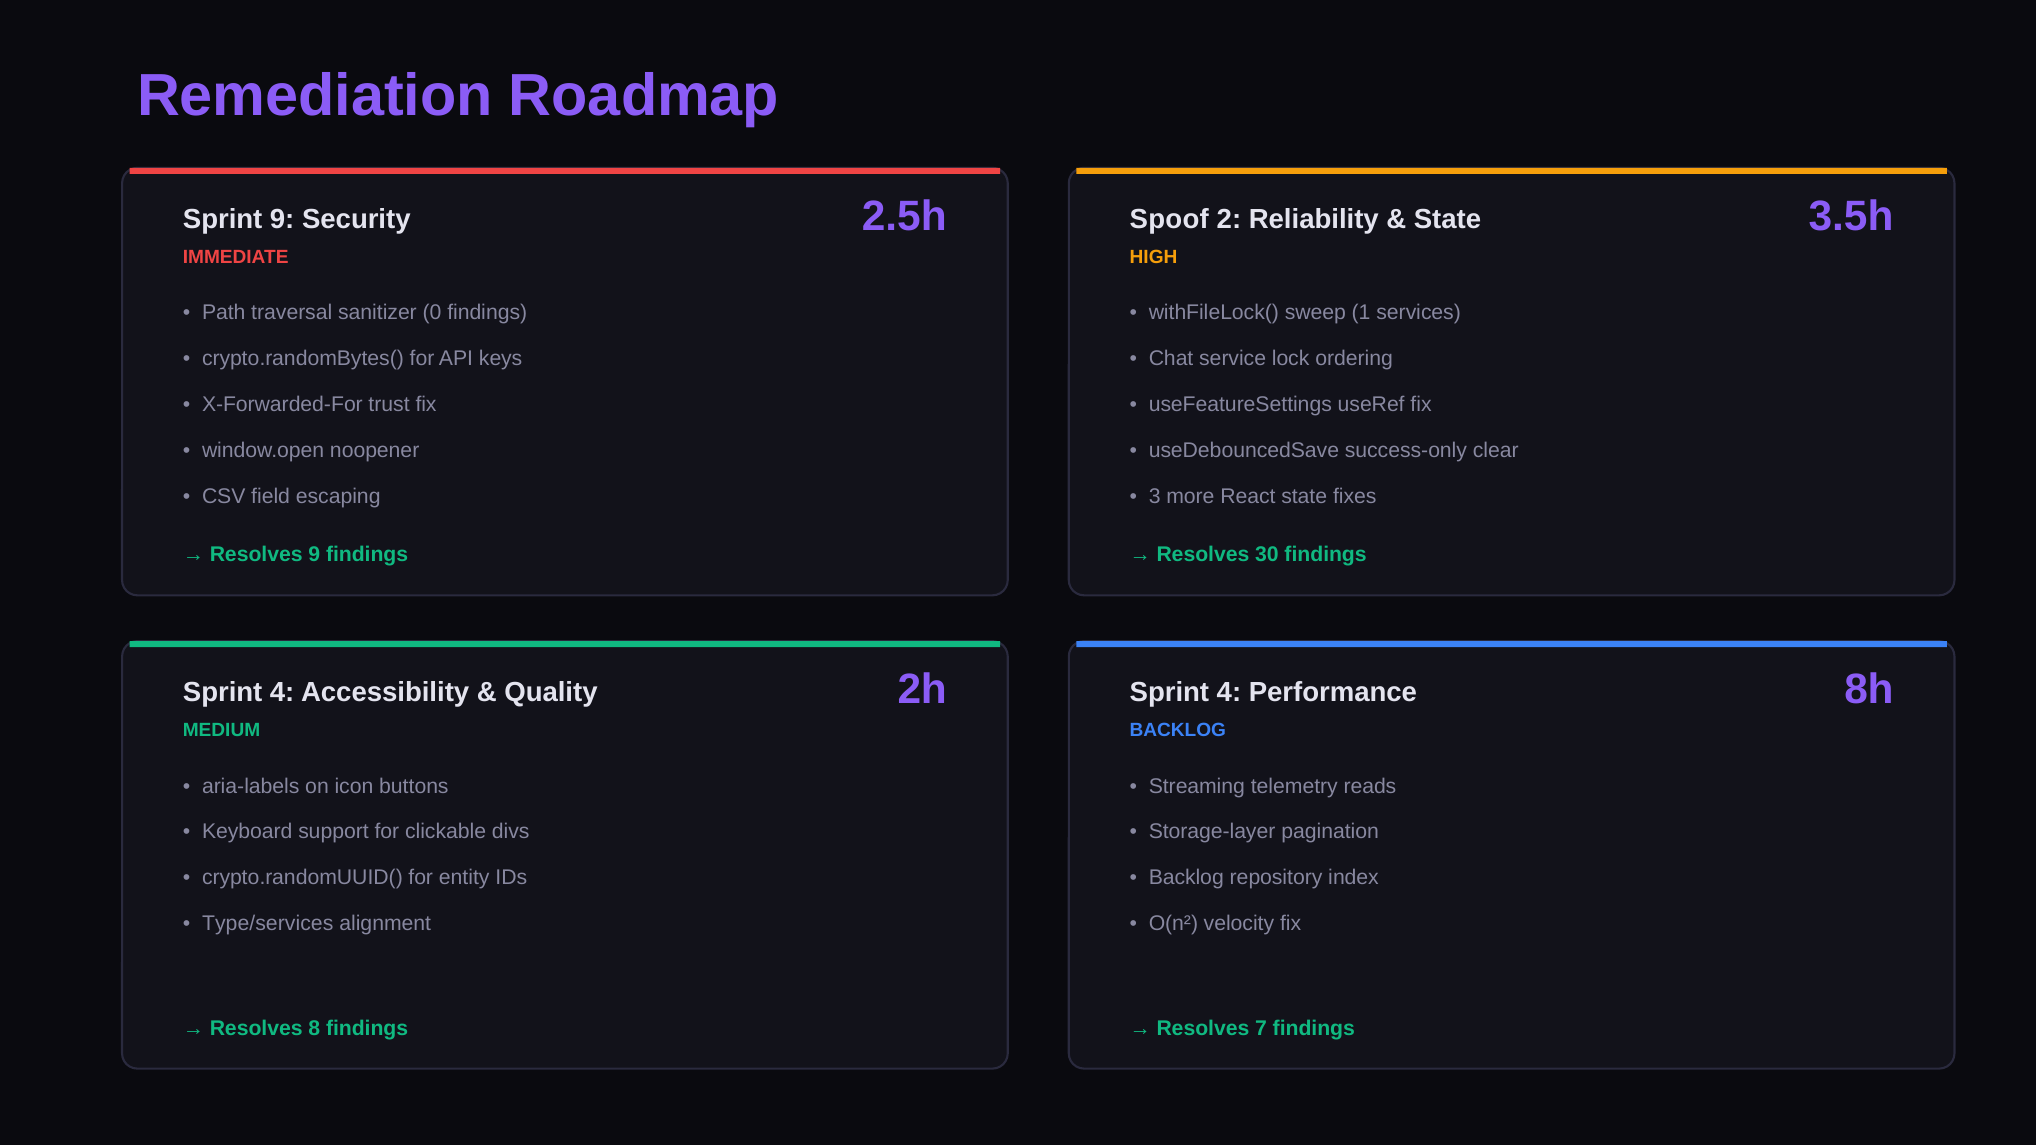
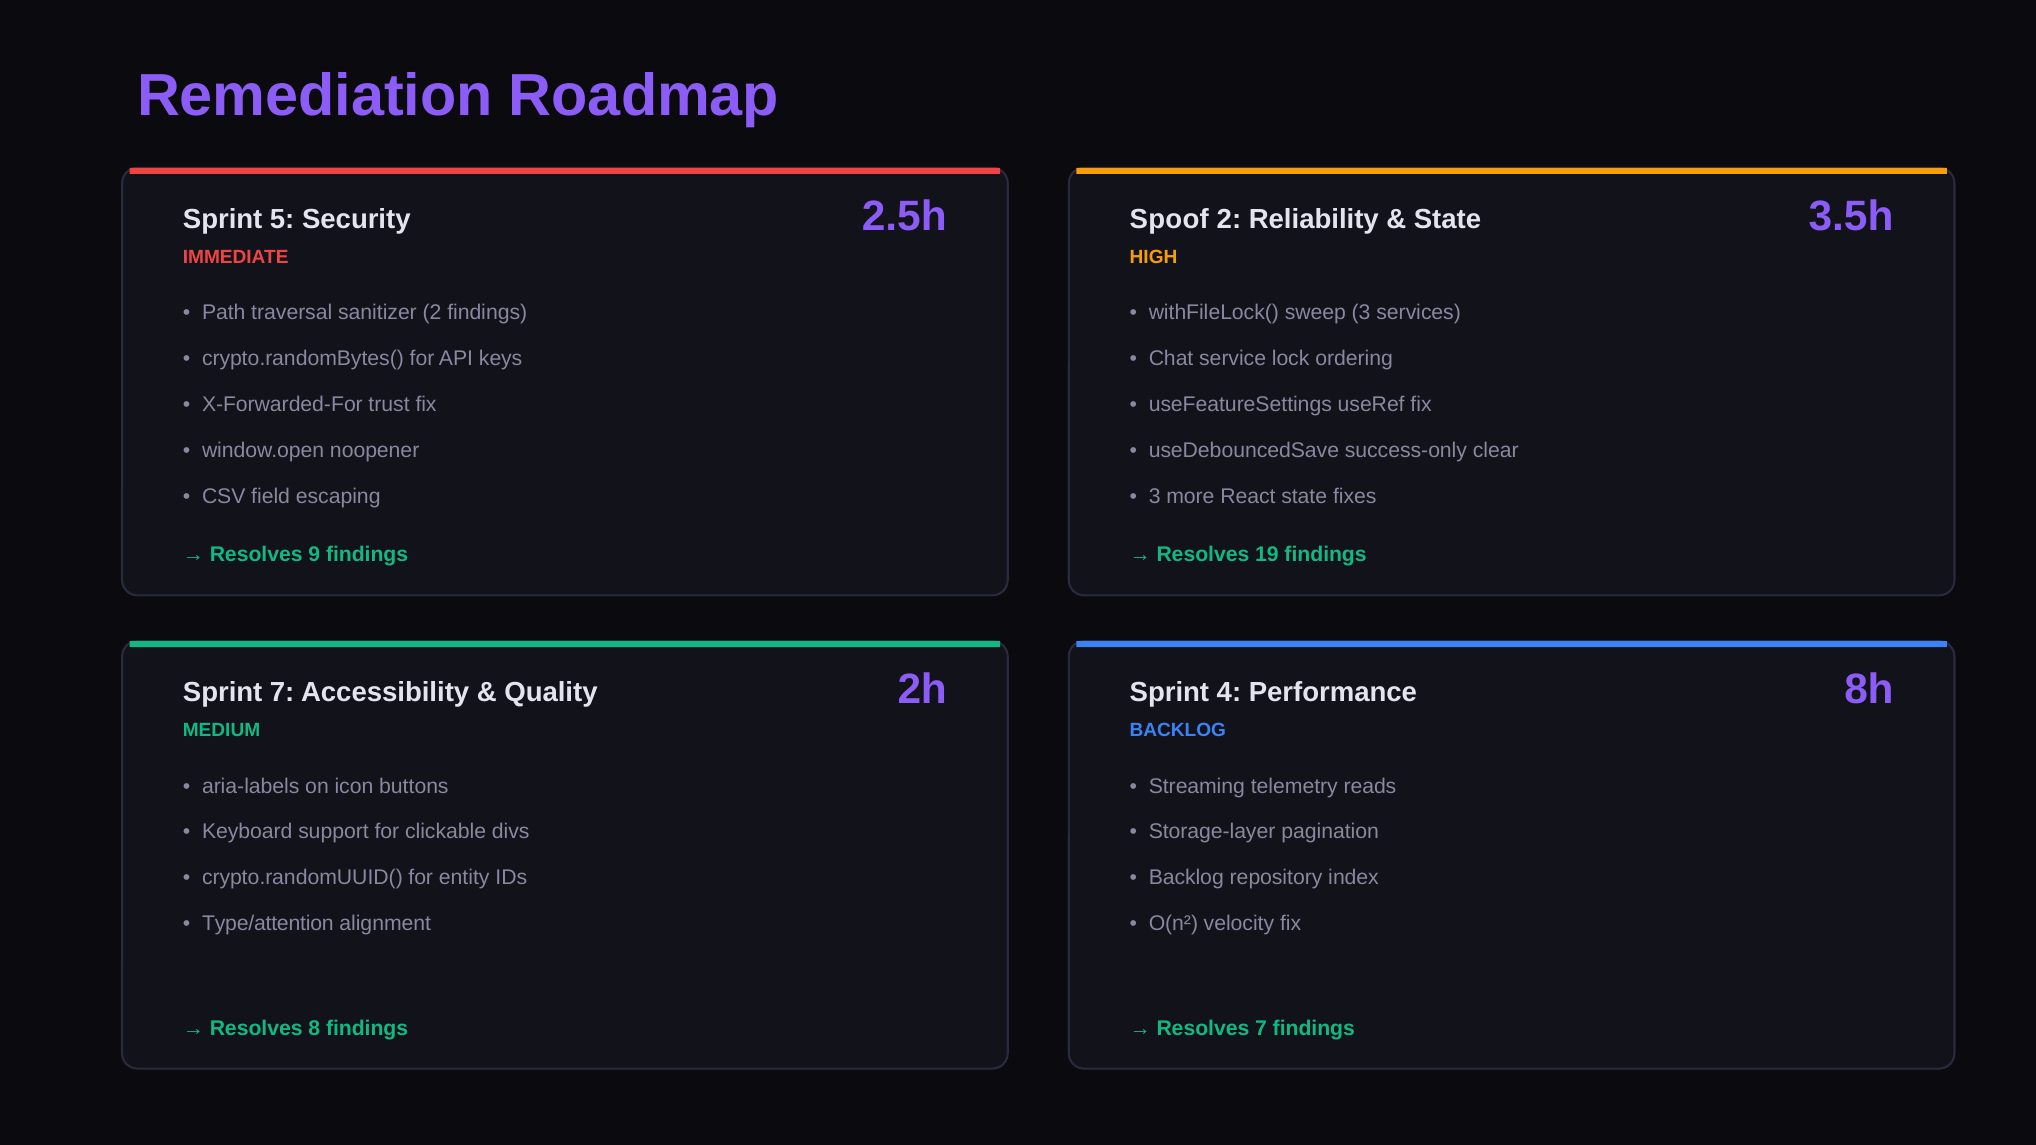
Sprint 9: 9 -> 5 (282, 220)
sanitizer 0: 0 -> 2 (432, 313)
sweep 1: 1 -> 3 (1361, 313)
30: 30 -> 19 (1267, 555)
4: 4 -> 7 (282, 693)
Type/services: Type/services -> Type/attention (268, 924)
